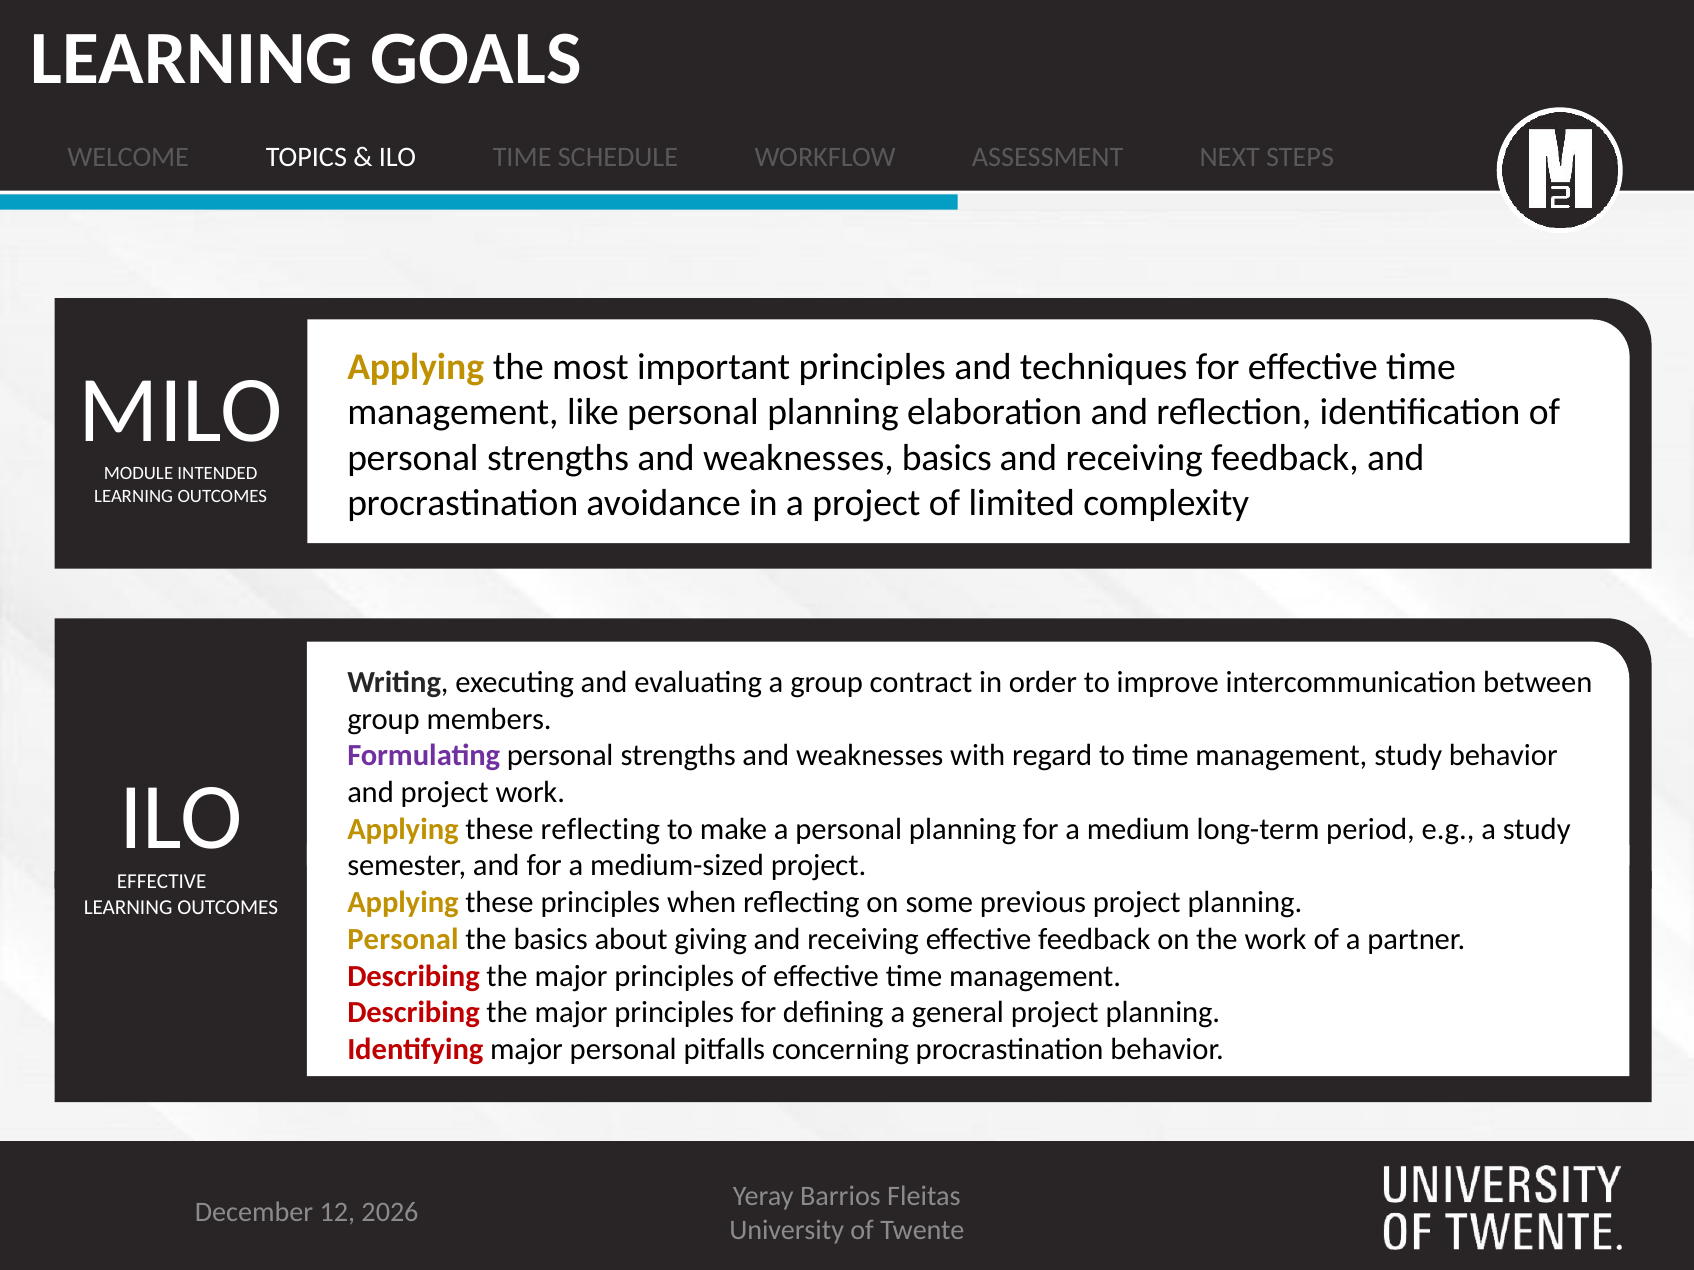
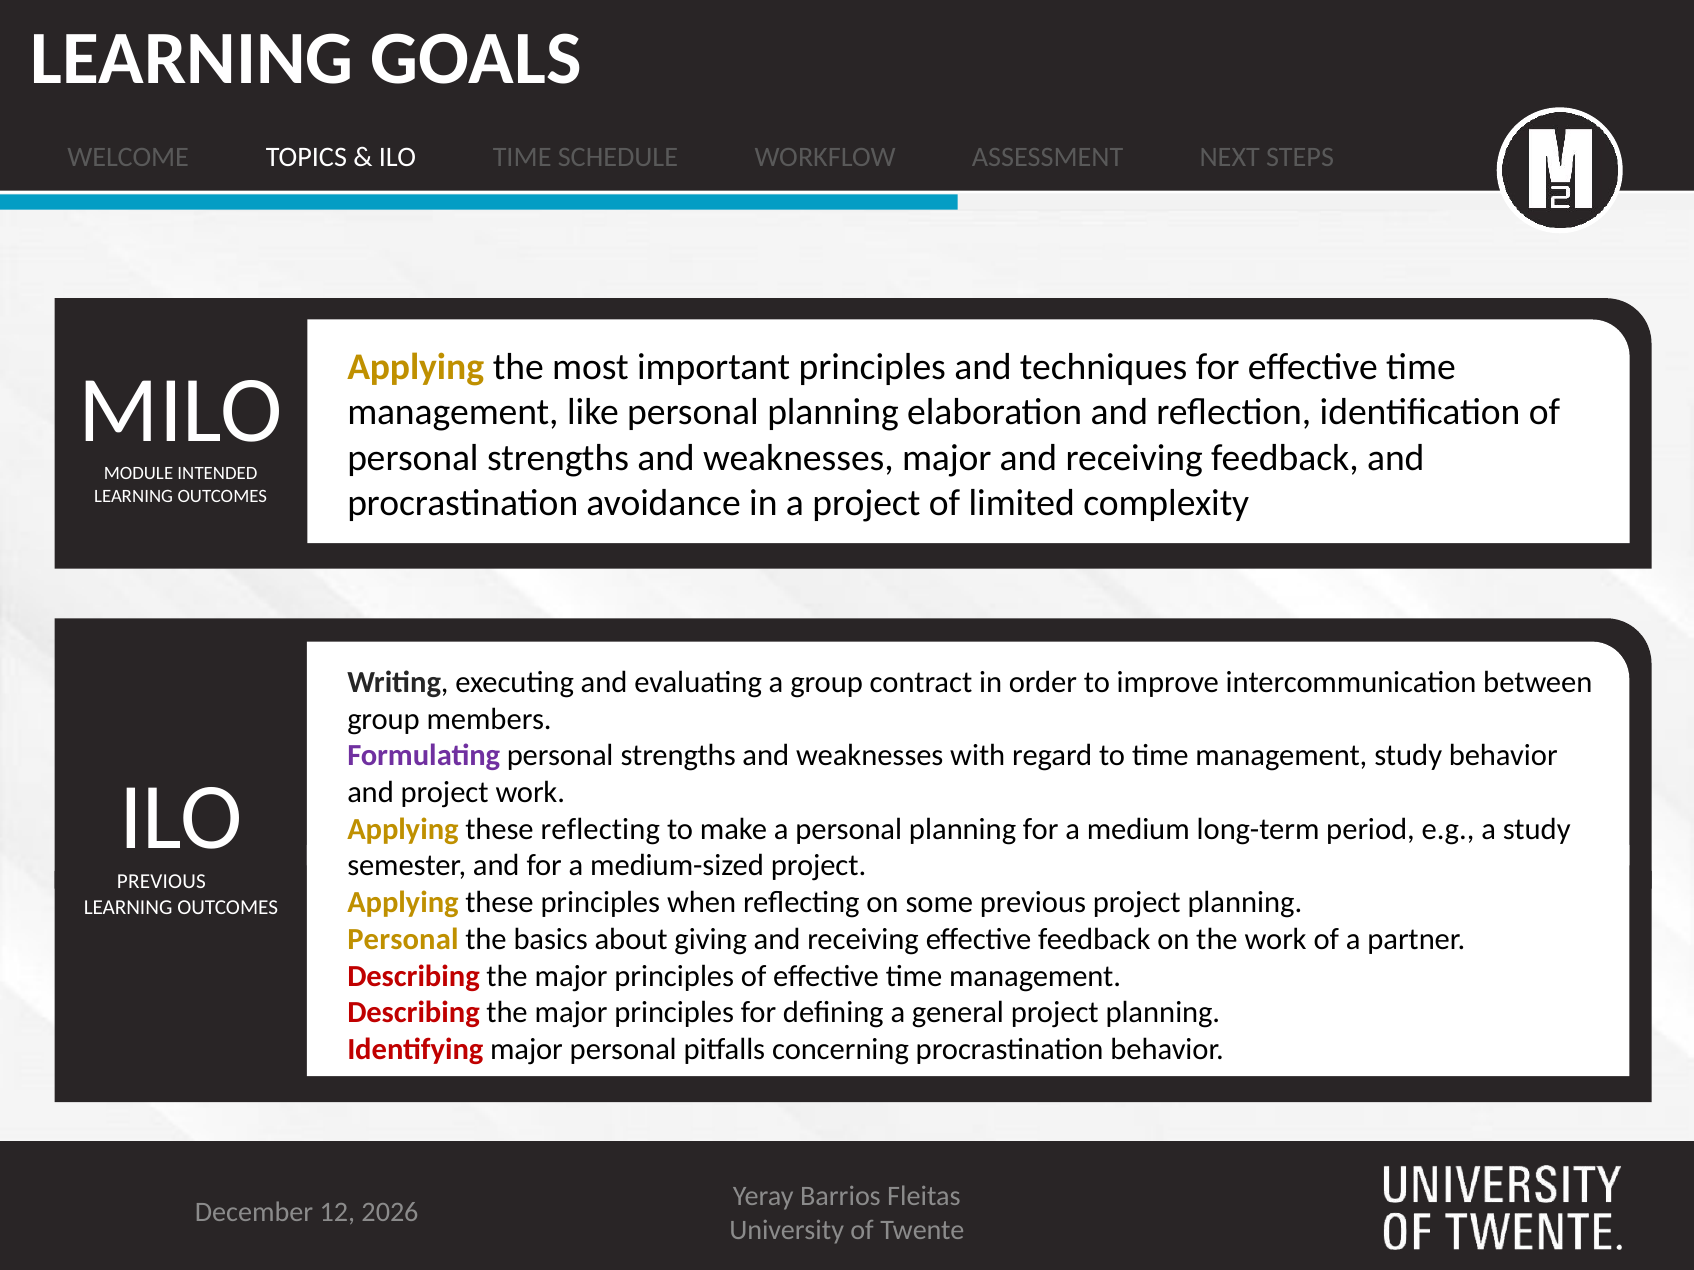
weaknesses basics: basics -> major (947, 458)
EFFECTIVE: EFFECTIVE -> PREVIOUS (161, 882)
